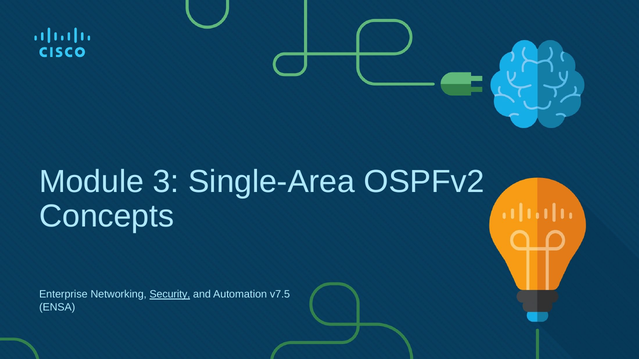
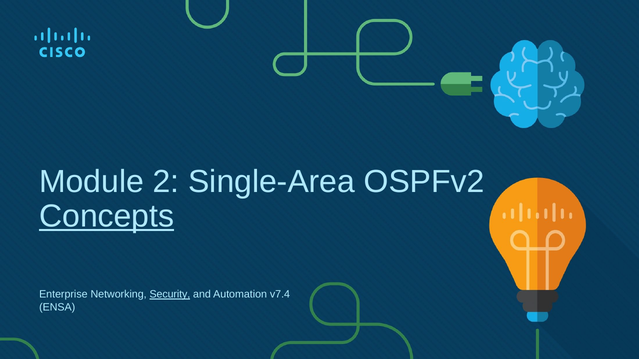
3: 3 -> 2 (166, 182)
Concepts underline: none -> present (107, 217)
v7.5: v7.5 -> v7.4 (280, 295)
